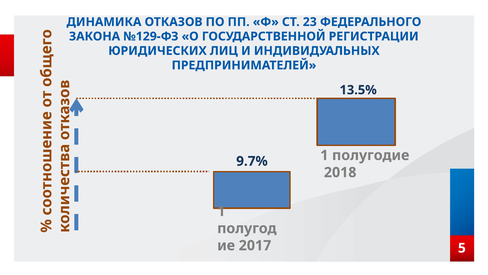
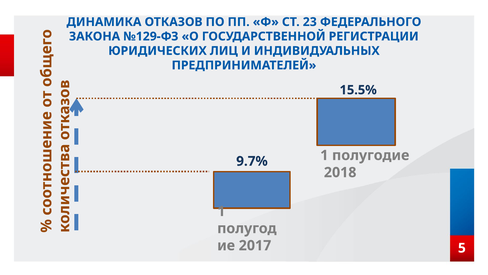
13.5%: 13.5% -> 15.5% (358, 90)
